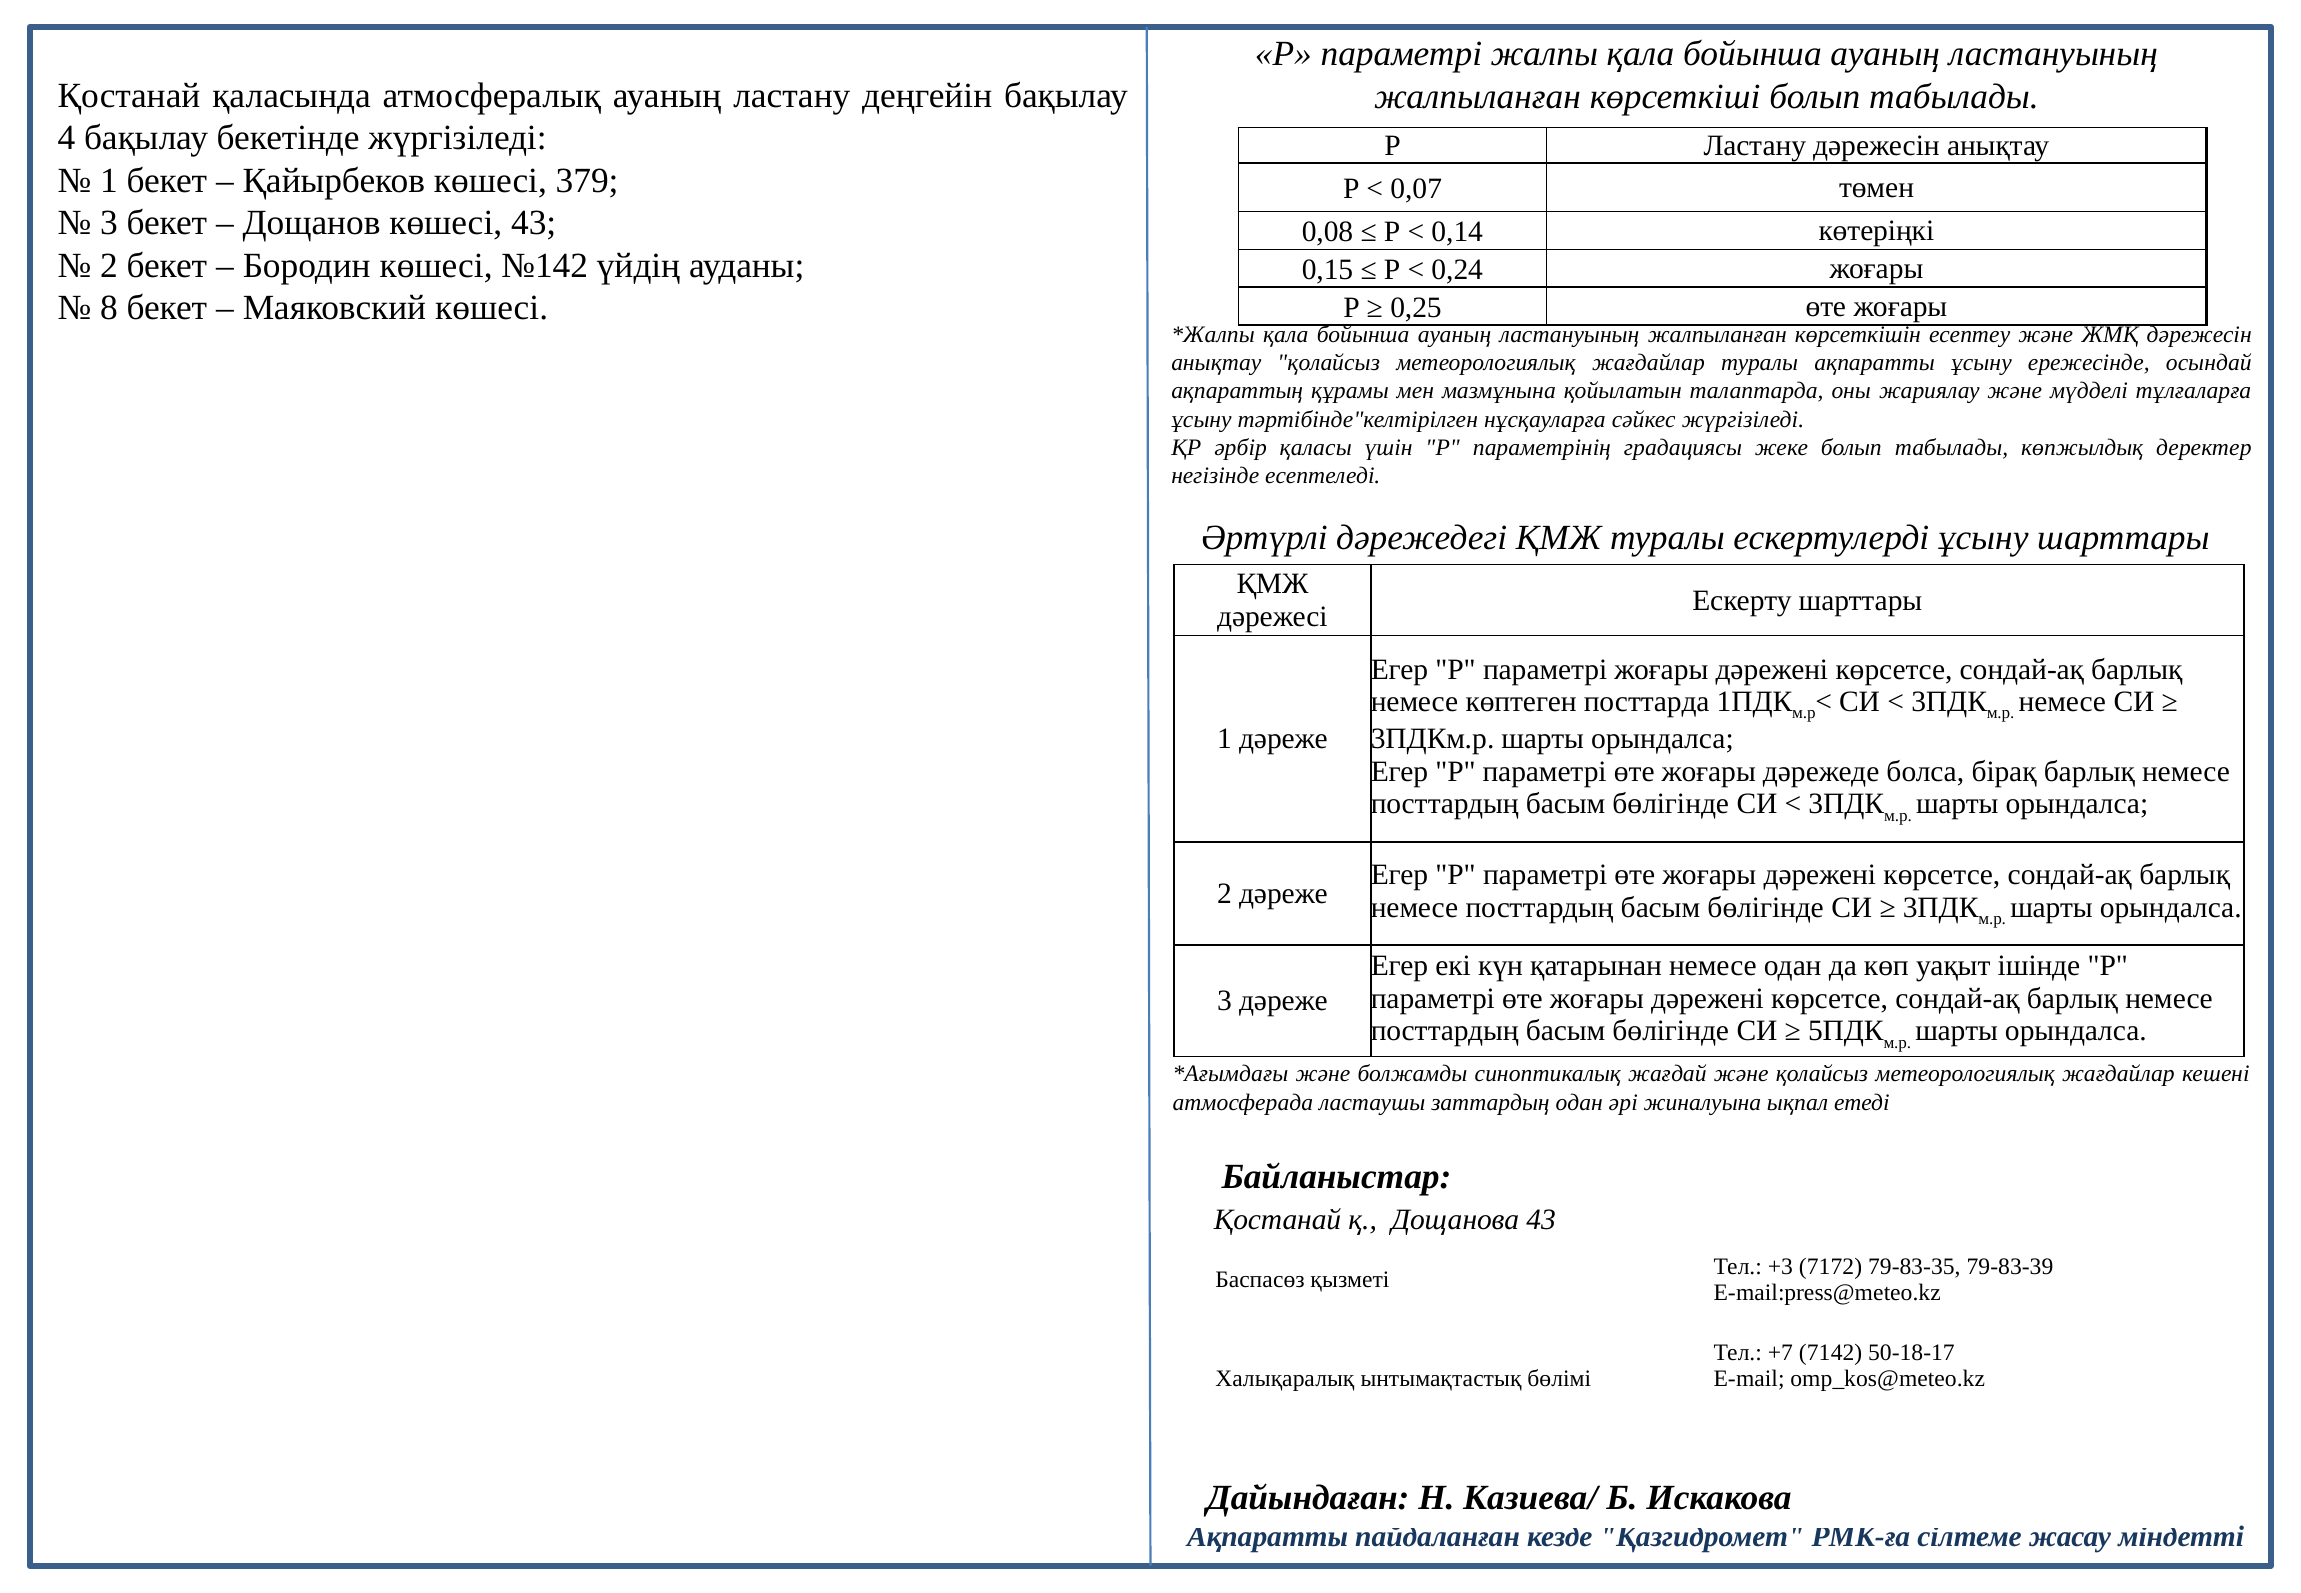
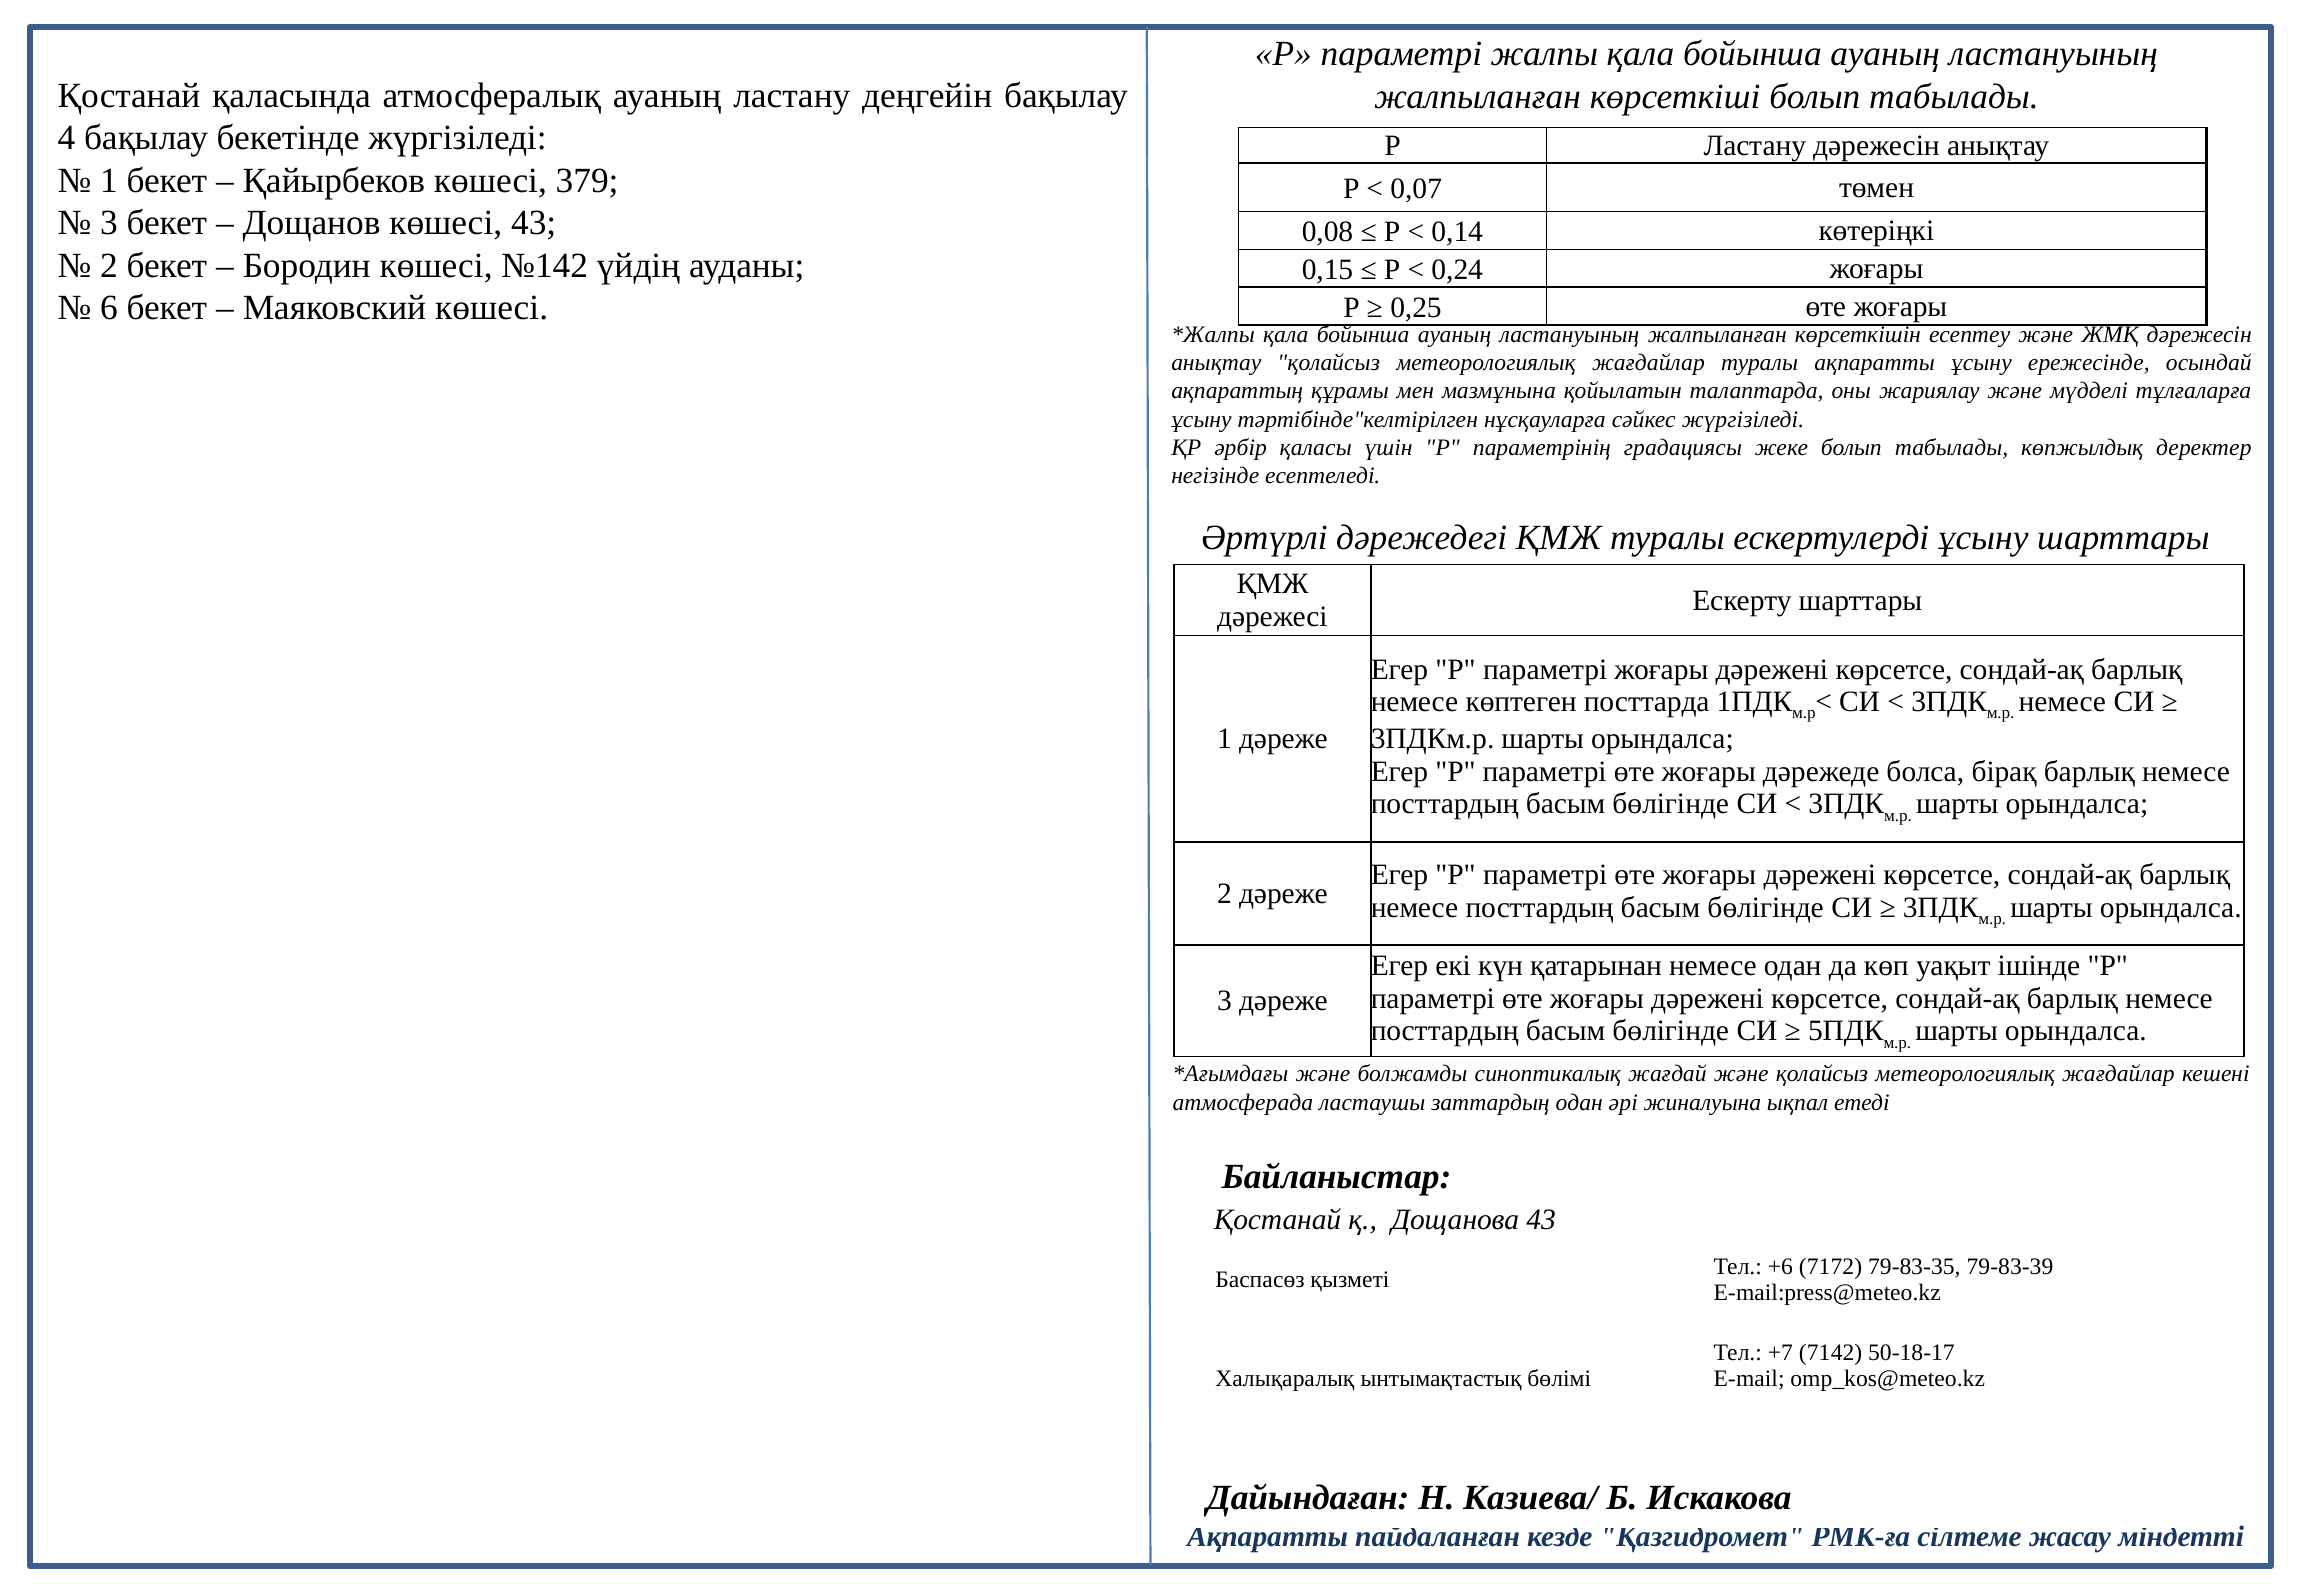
8: 8 -> 6 (109, 308)
+3: +3 -> +6 (1780, 1267)
